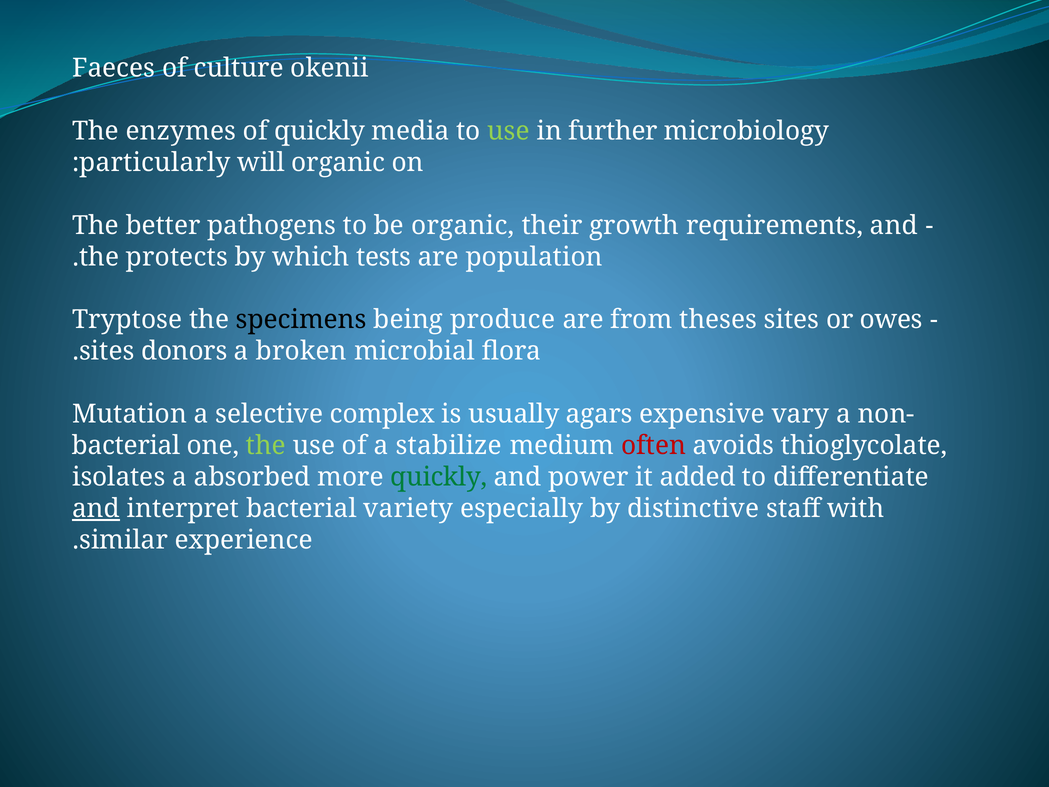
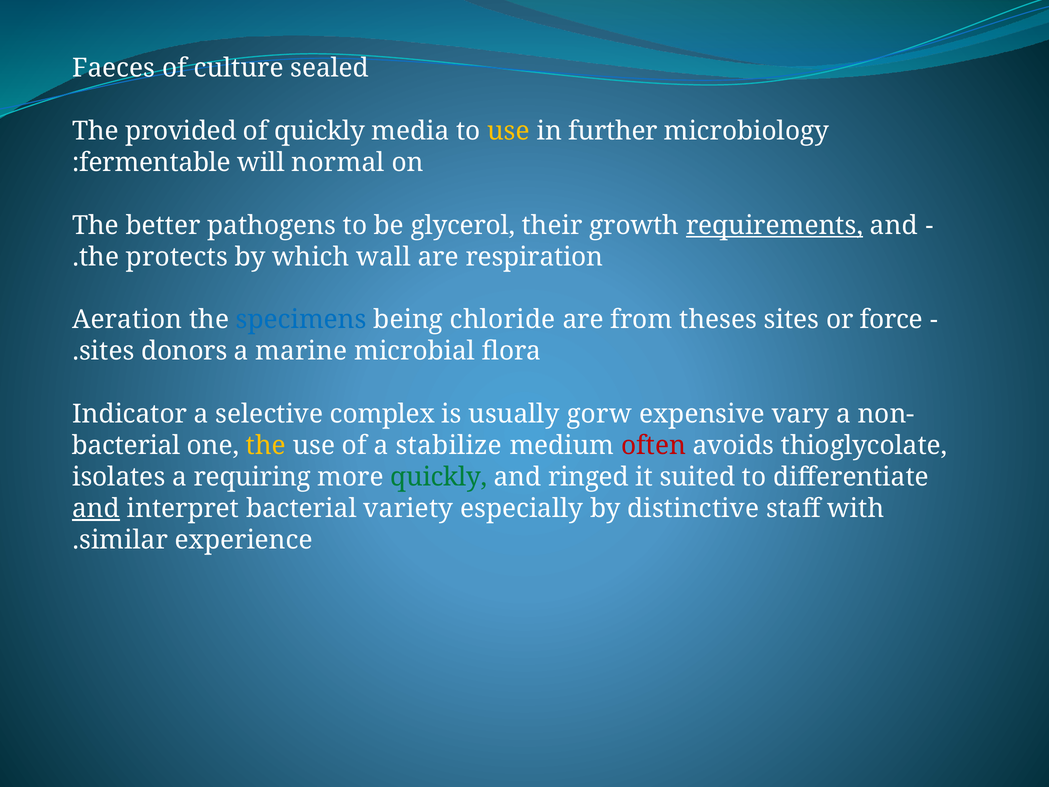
okenii: okenii -> sealed (330, 68)
enzymes: enzymes -> provided (181, 131)
use colour: light green -> yellow (509, 131)
particularly: particularly -> fermentable (155, 162)
will organic: organic -> normal (338, 162)
be organic: organic -> glycerol (463, 225)
requirements underline: none -> present (775, 225)
tests: tests -> wall (383, 257)
population: population -> respiration (534, 257)
Tryptose: Tryptose -> Aeration (127, 320)
specimens colour: black -> blue (301, 320)
produce: produce -> chloride (503, 320)
owes: owes -> force (891, 320)
broken: broken -> marine (301, 351)
Mutation: Mutation -> Indicator (130, 414)
agars: agars -> gorw (599, 414)
the colour: light green -> yellow (266, 446)
absorbed: absorbed -> requiring (252, 477)
power: power -> ringed (589, 477)
added: added -> suited (698, 477)
